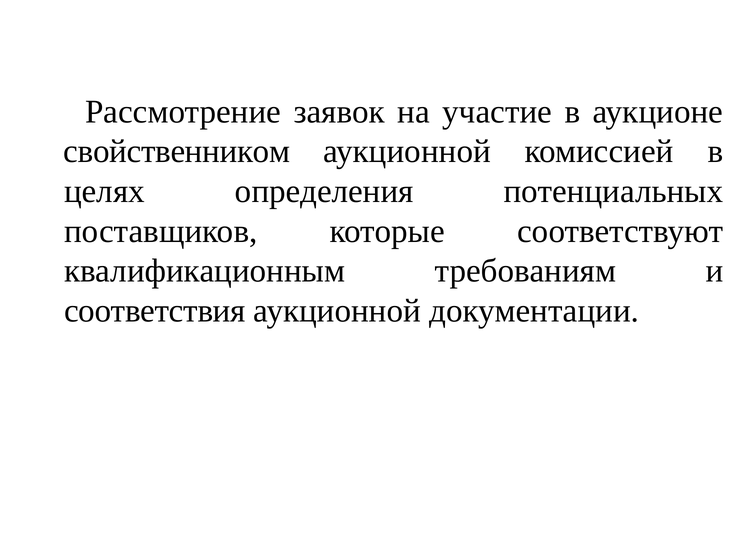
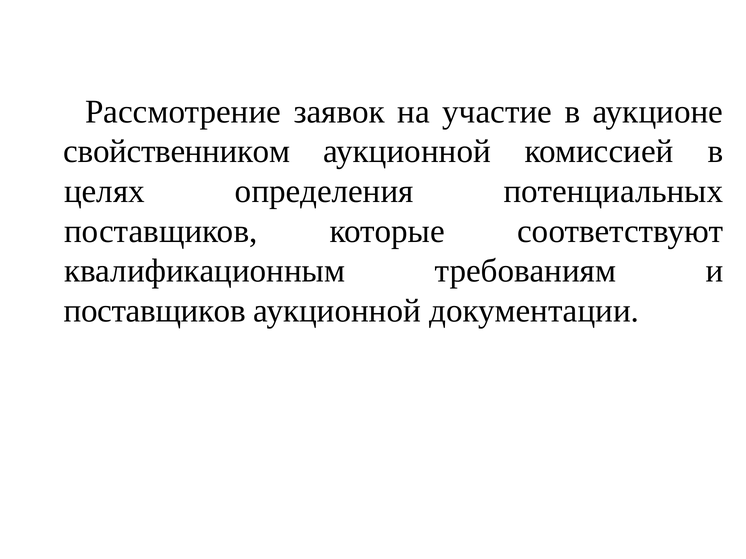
соответствия: соответствия -> поставщиков (155, 311)
